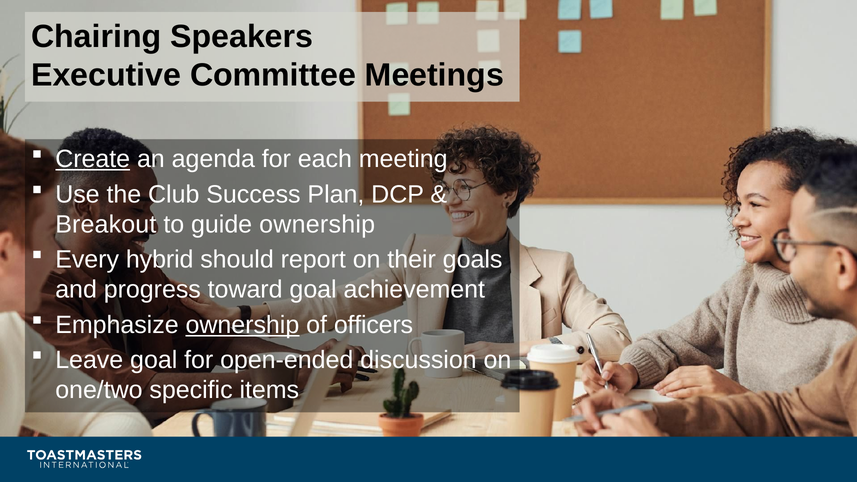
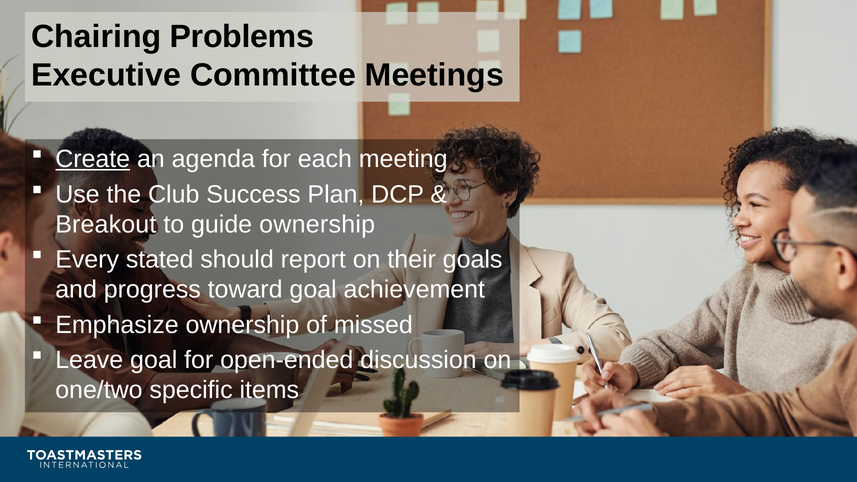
Speakers: Speakers -> Problems (242, 37)
hybrid: hybrid -> stated (160, 260)
ownership underline: present -> none (242, 325)
officers: officers -> missed (373, 325)
